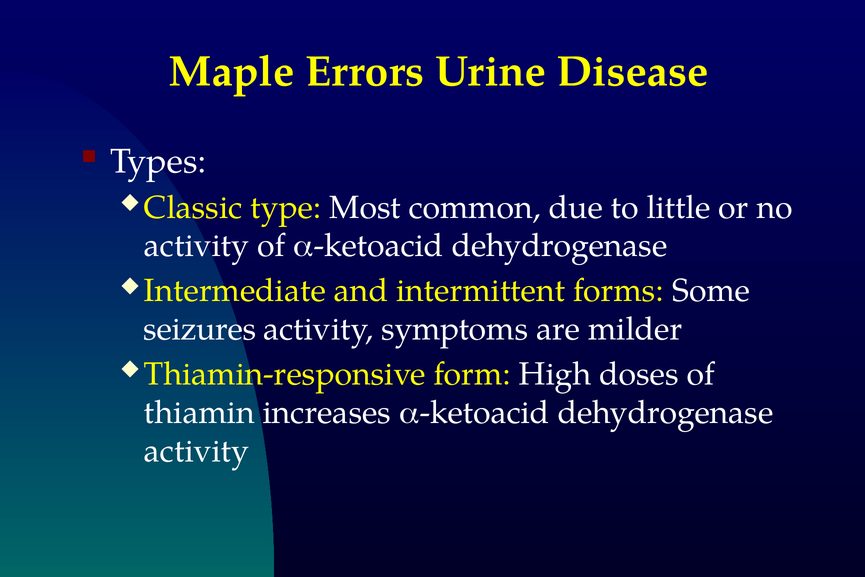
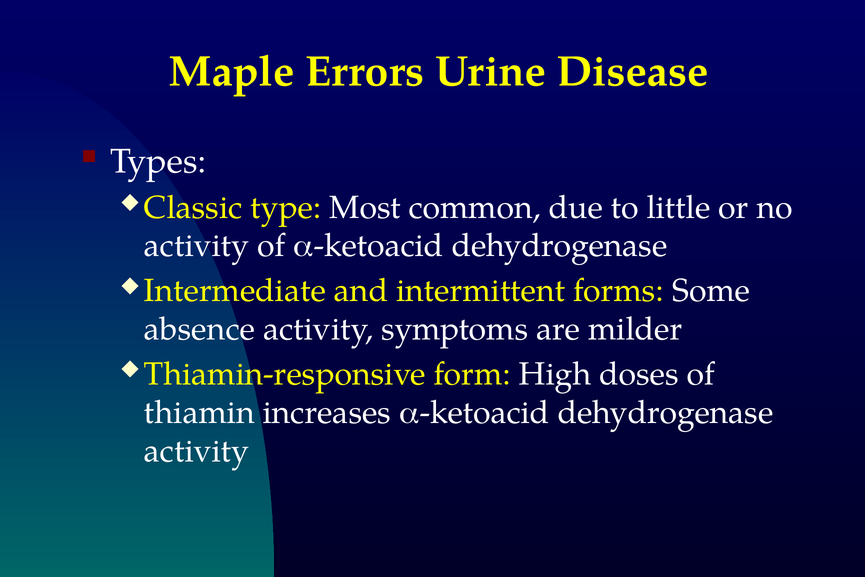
seizures: seizures -> absence (200, 329)
